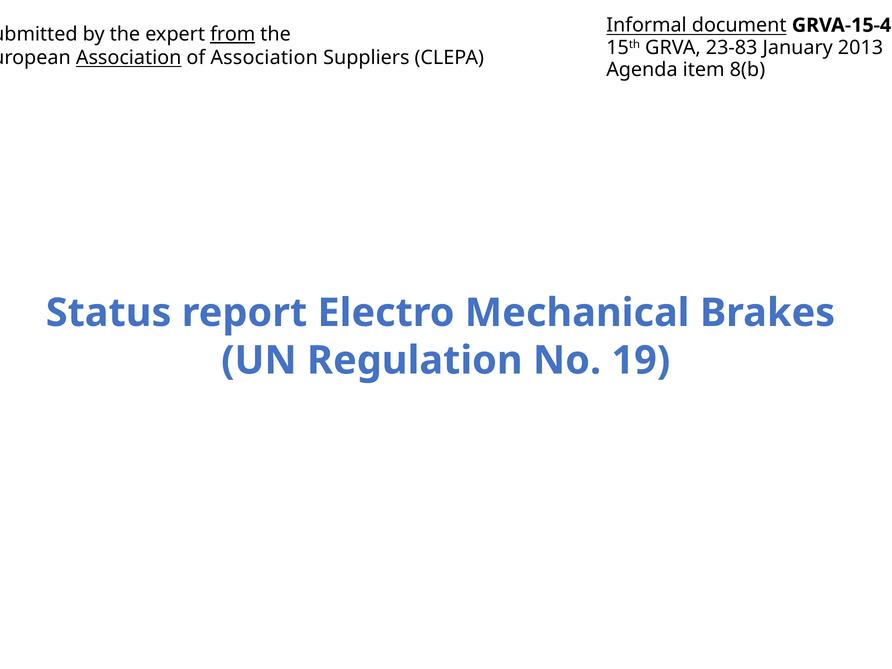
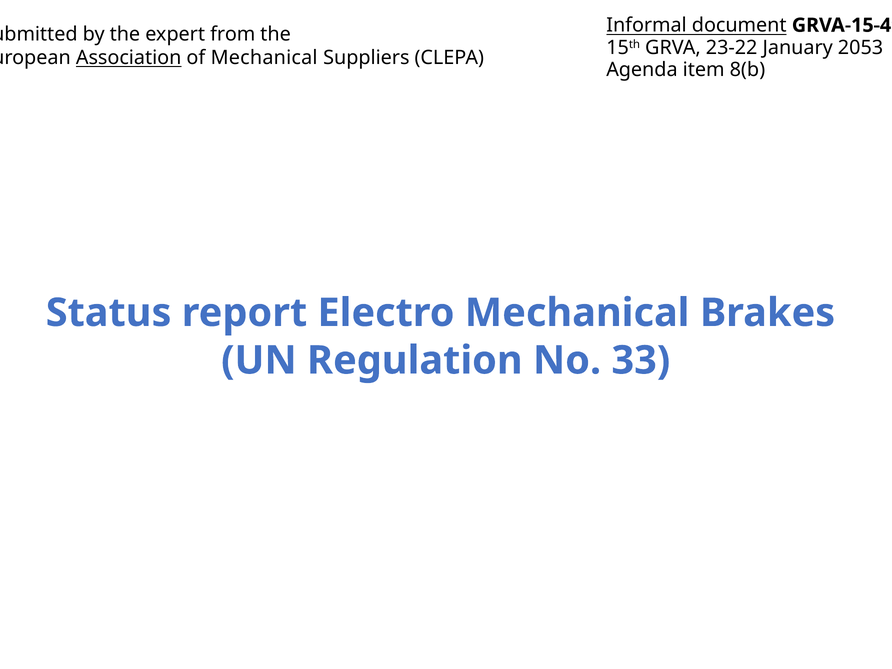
from underline: present -> none (233, 34)
23-83: 23-83 -> 23-22 (732, 48)
2013: 2013 -> 2053 (861, 48)
of Association: Association -> Mechanical (264, 58)
19: 19 -> 33 (641, 360)
